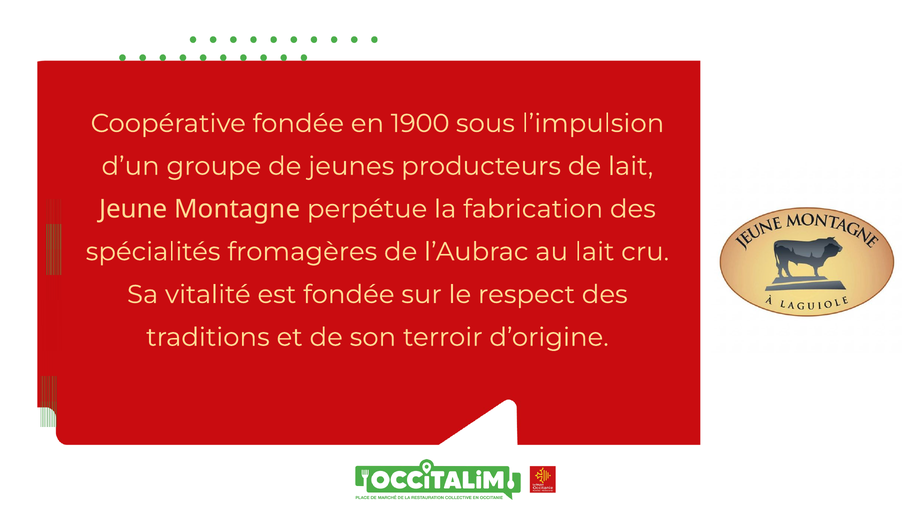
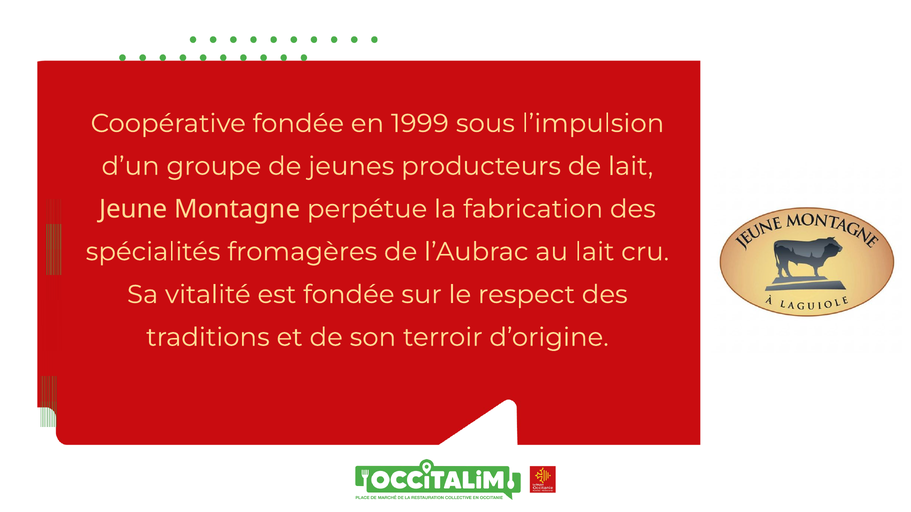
1900: 1900 -> 1999 (420, 124)
